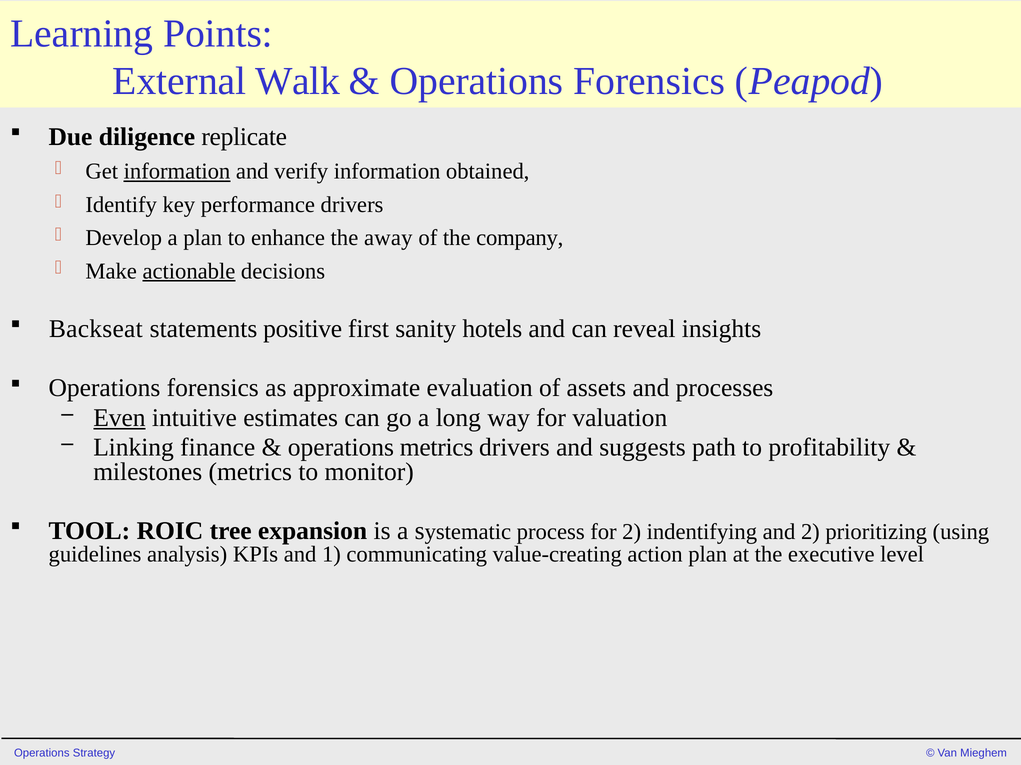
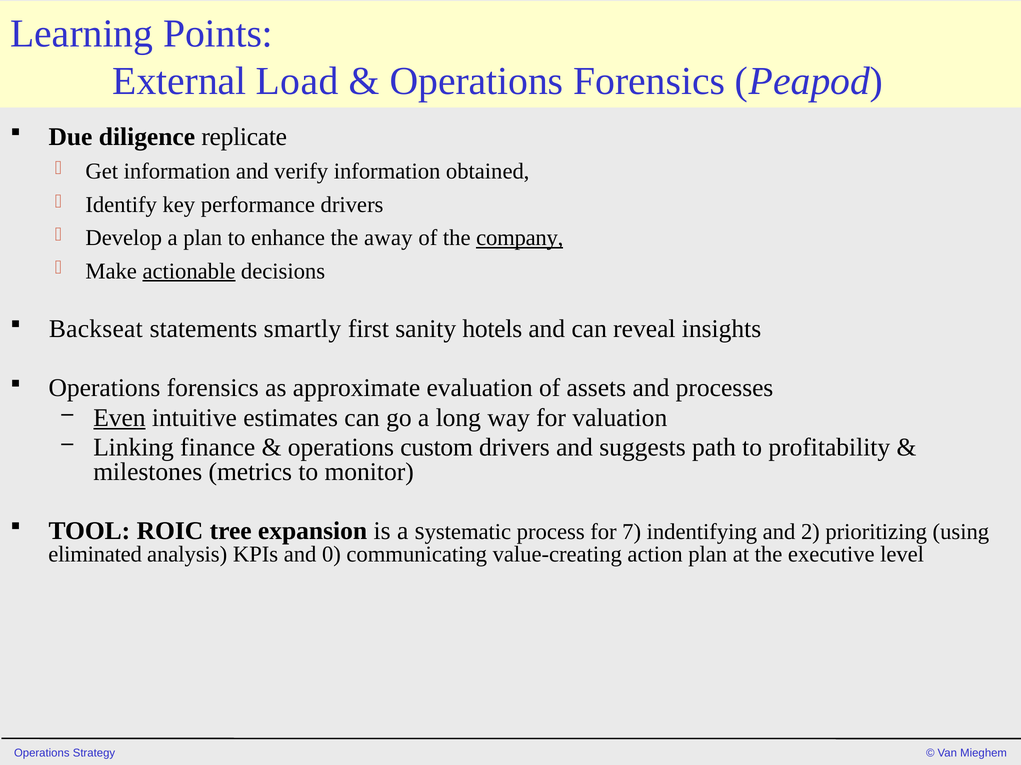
Walk: Walk -> Load (297, 81)
information underline: present -> none (177, 172)
company underline: none -> present (520, 238)
positive: positive -> smartly (302, 329)
operations metrics: metrics -> custom (437, 448)
for 2: 2 -> 7 (632, 532)
guidelines: guidelines -> eliminated (95, 555)
1: 1 -> 0 (331, 555)
